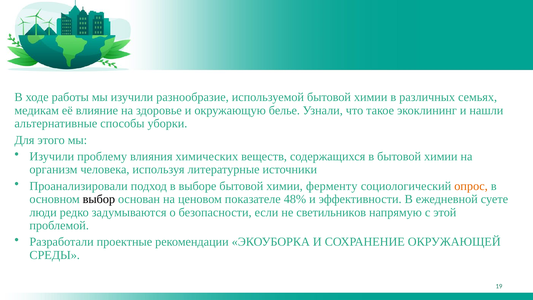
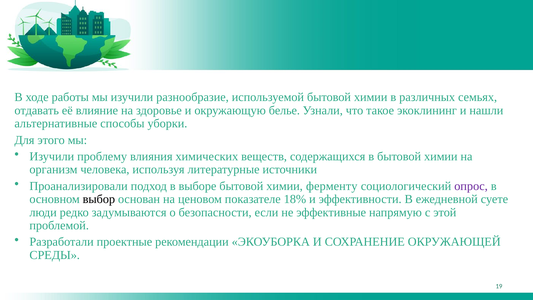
медикам: медикам -> отдавать (37, 110)
опрос colour: orange -> purple (471, 186)
48%: 48% -> 18% (295, 199)
светильников: светильников -> эффективные (331, 212)
